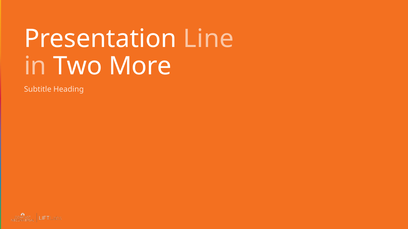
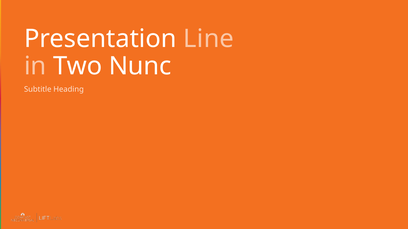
More: More -> Nunc (140, 66)
